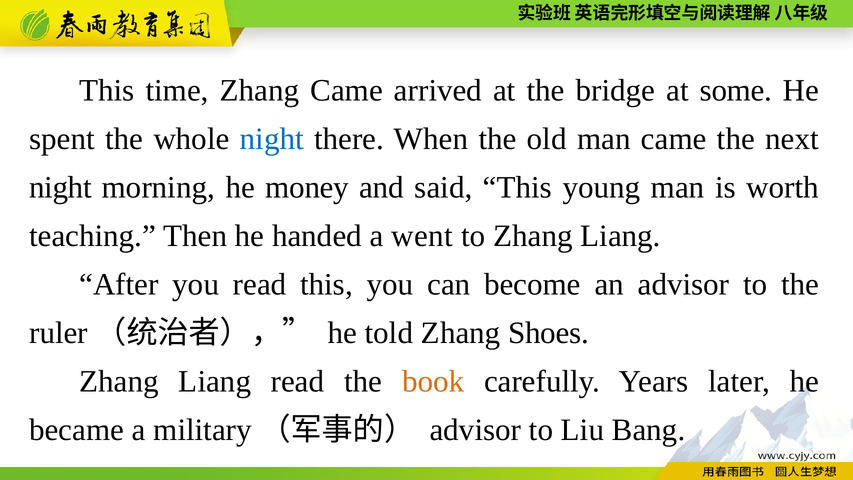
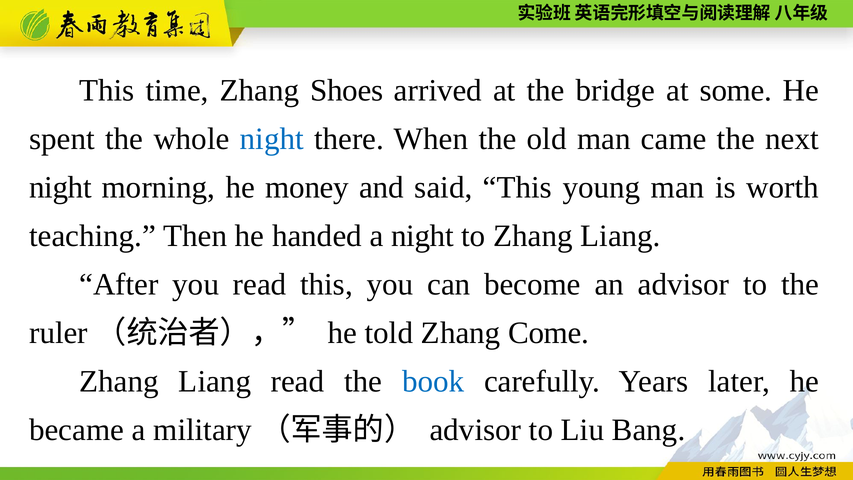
Zhang Came: Came -> Shoes (347, 90)
a went: went -> night (422, 236)
Shoes: Shoes -> Come (549, 333)
book colour: orange -> blue (433, 382)
